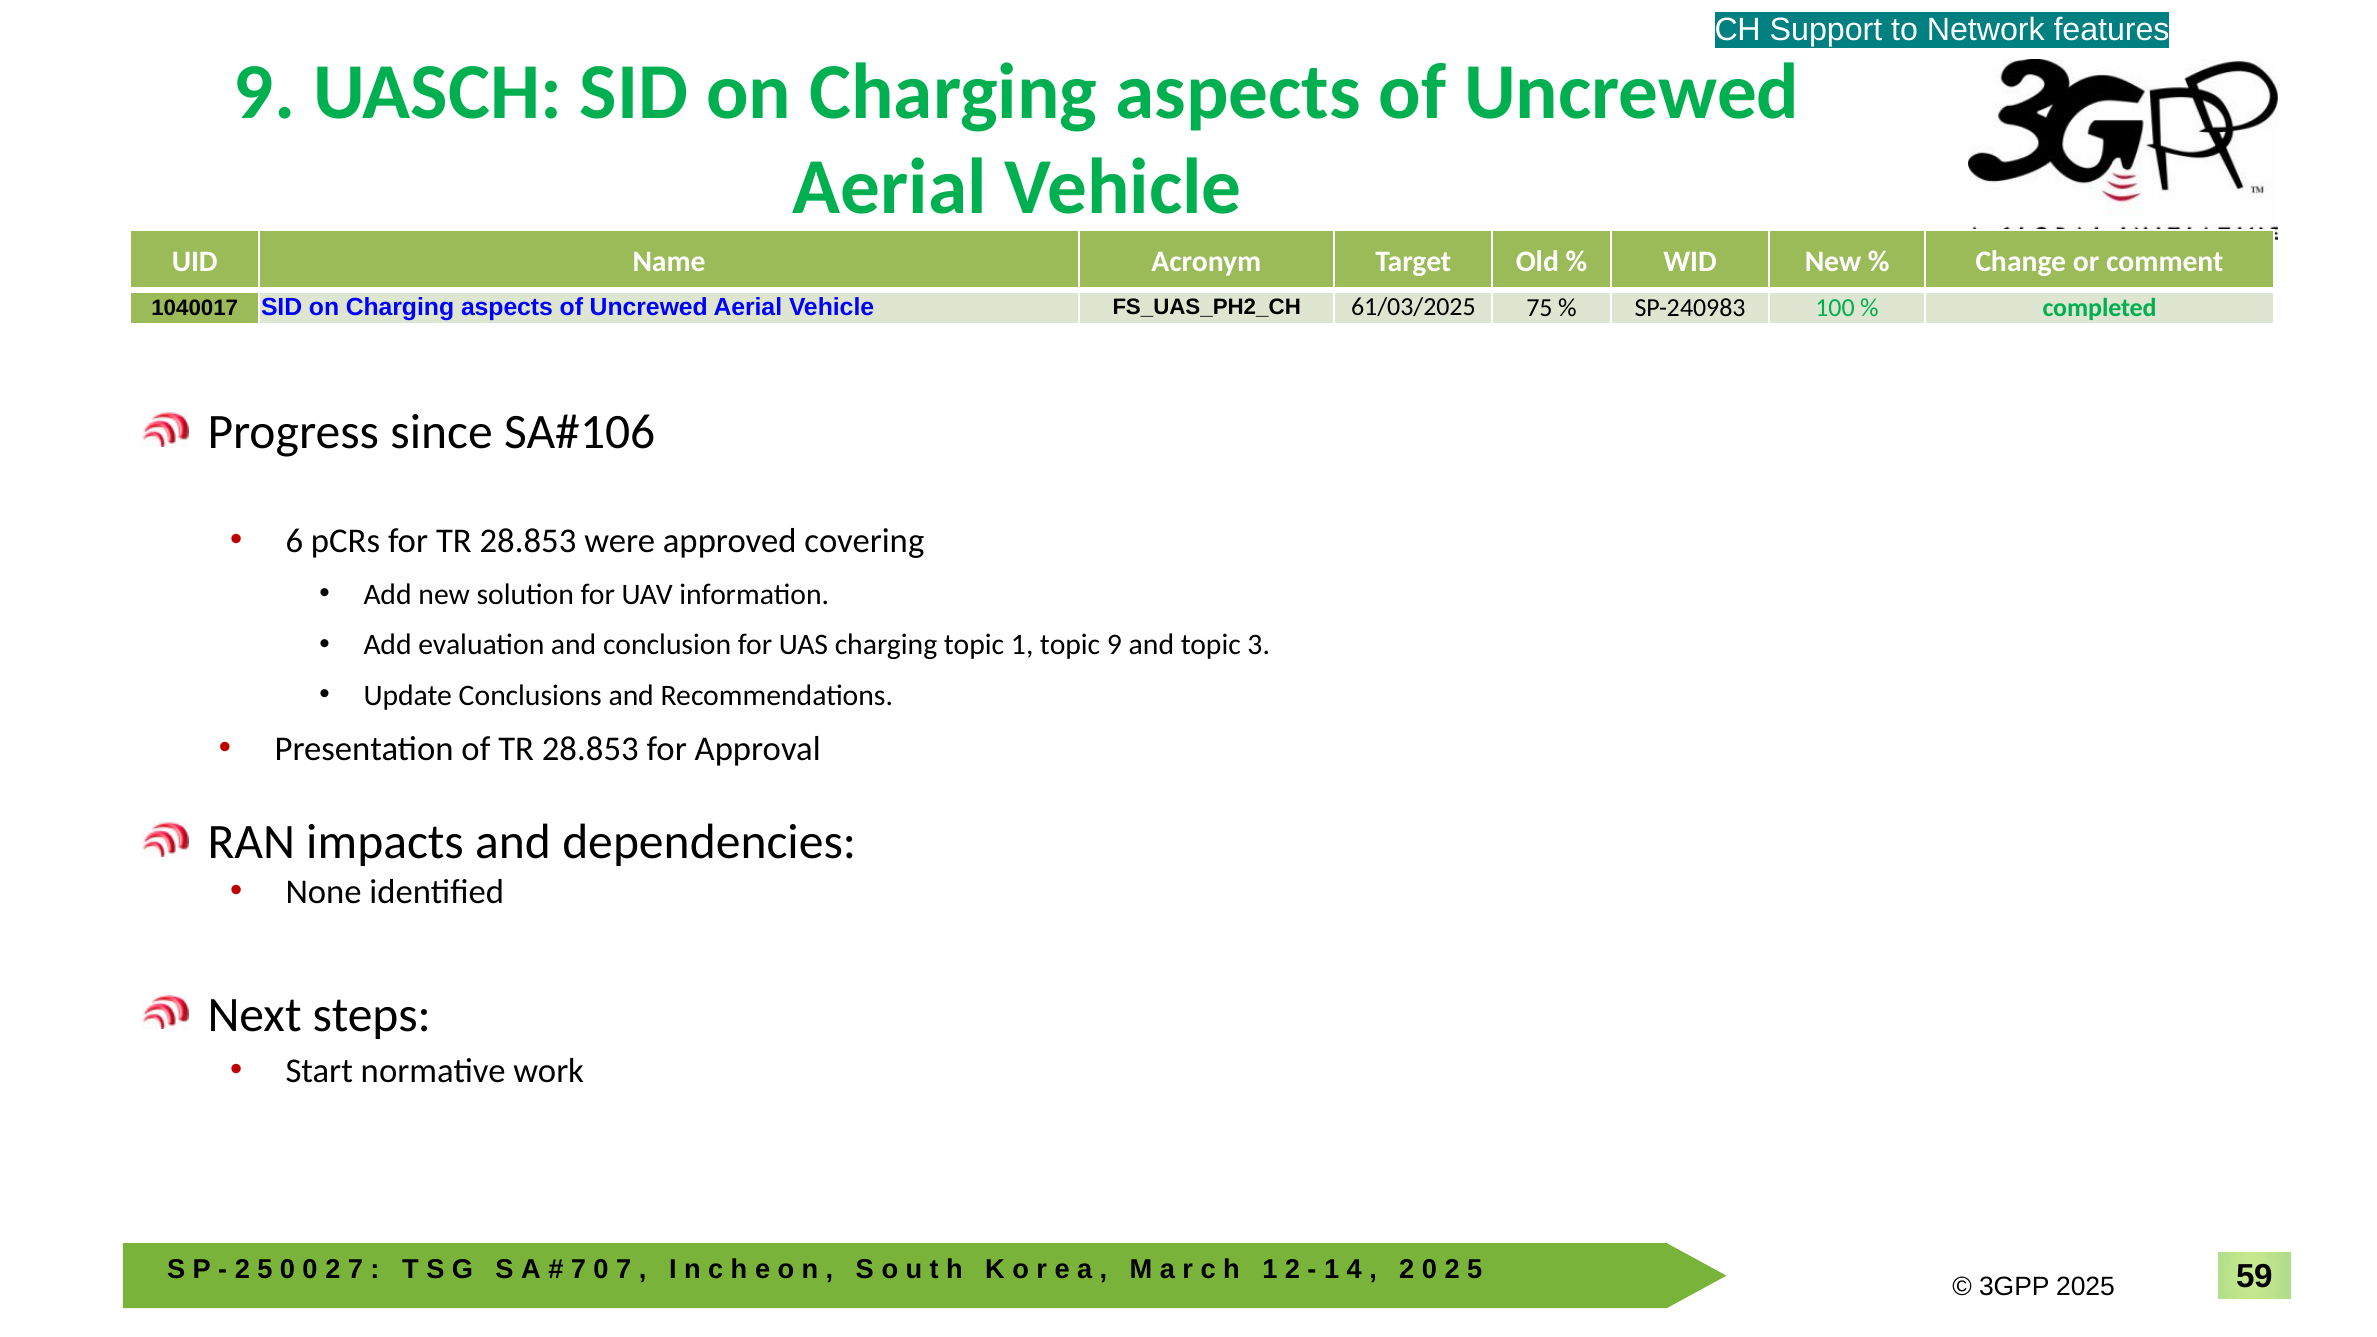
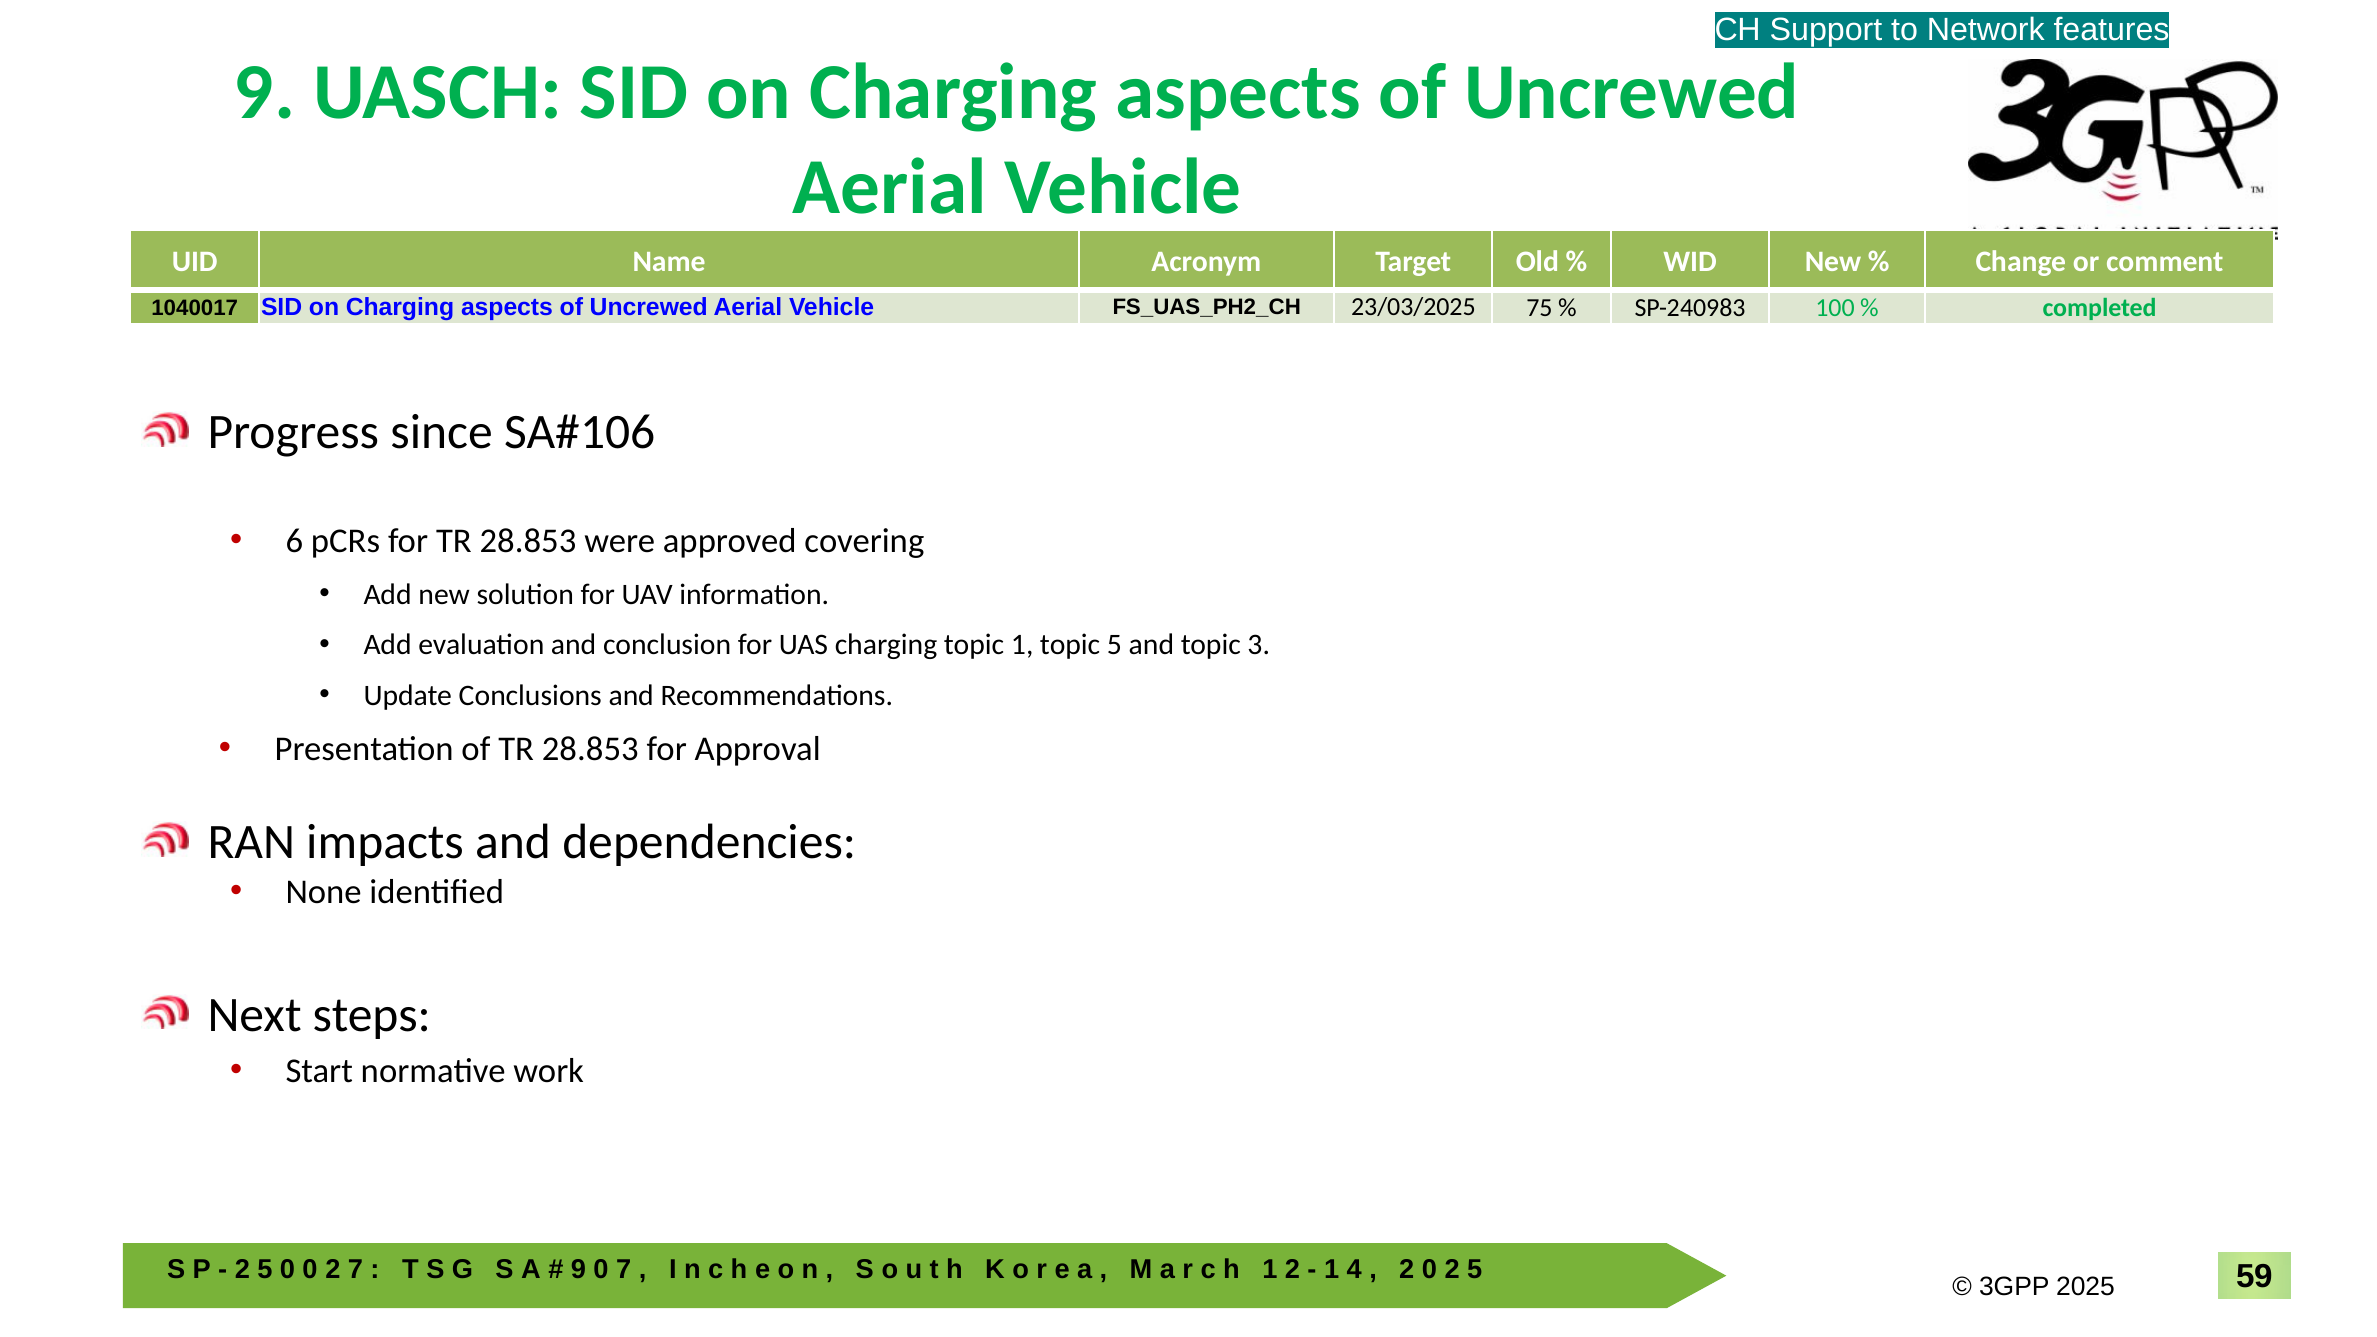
61/03/2025: 61/03/2025 -> 23/03/2025 (1413, 307)
topic 9: 9 -> 5 (1114, 645)
7: 7 -> 9 (578, 1270)
